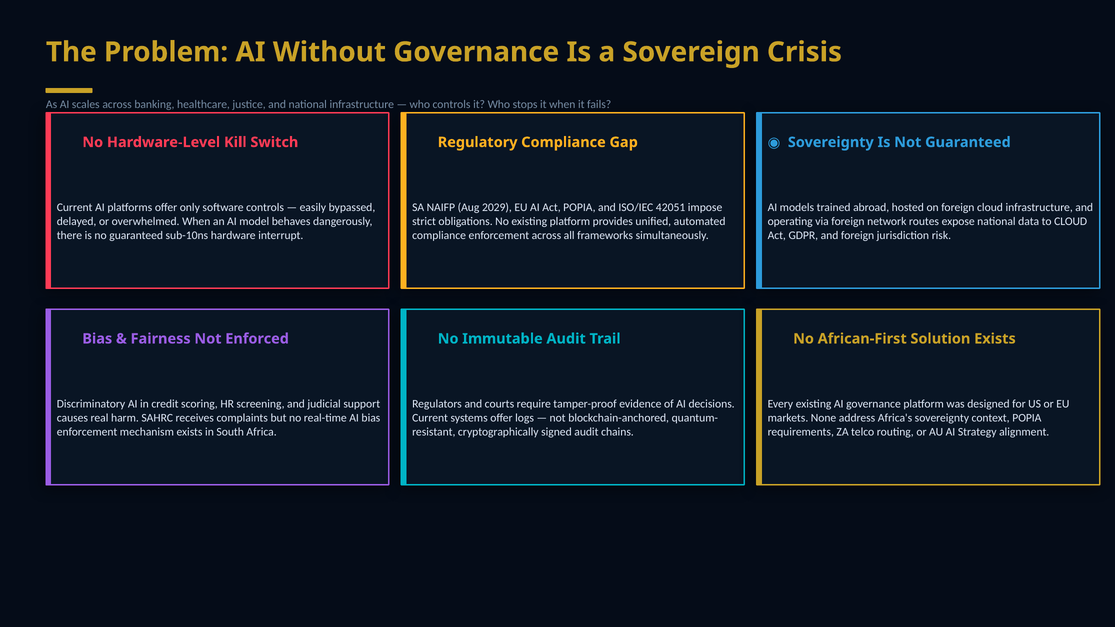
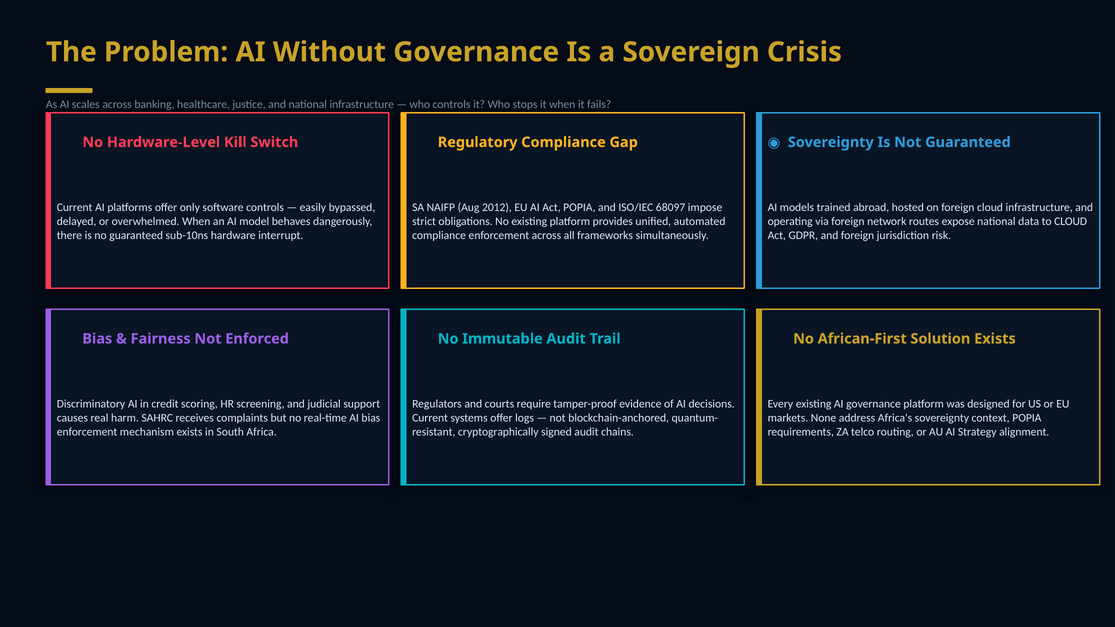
2029: 2029 -> 2012 (497, 208)
42051: 42051 -> 68097 (671, 208)
